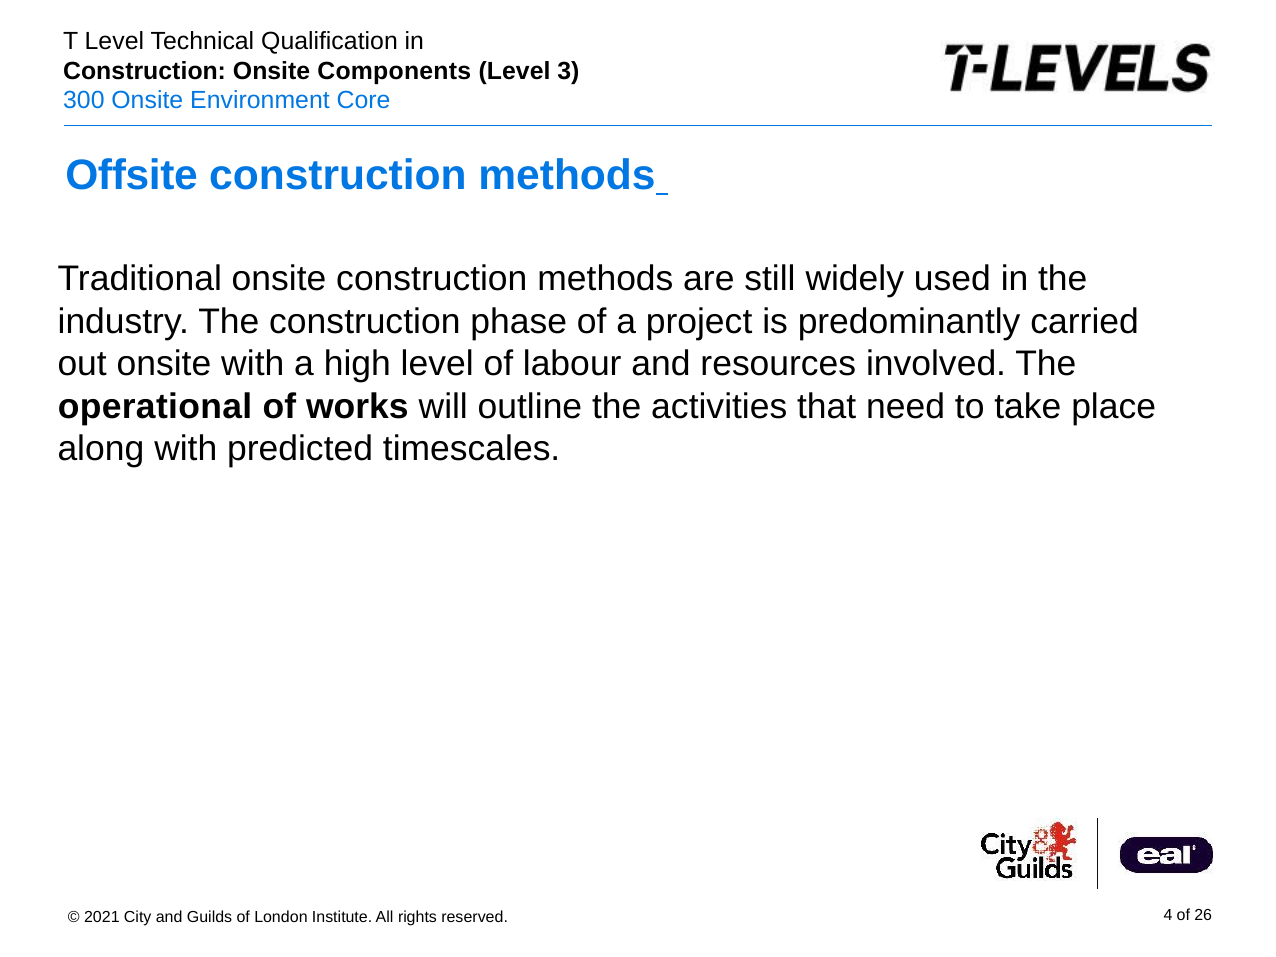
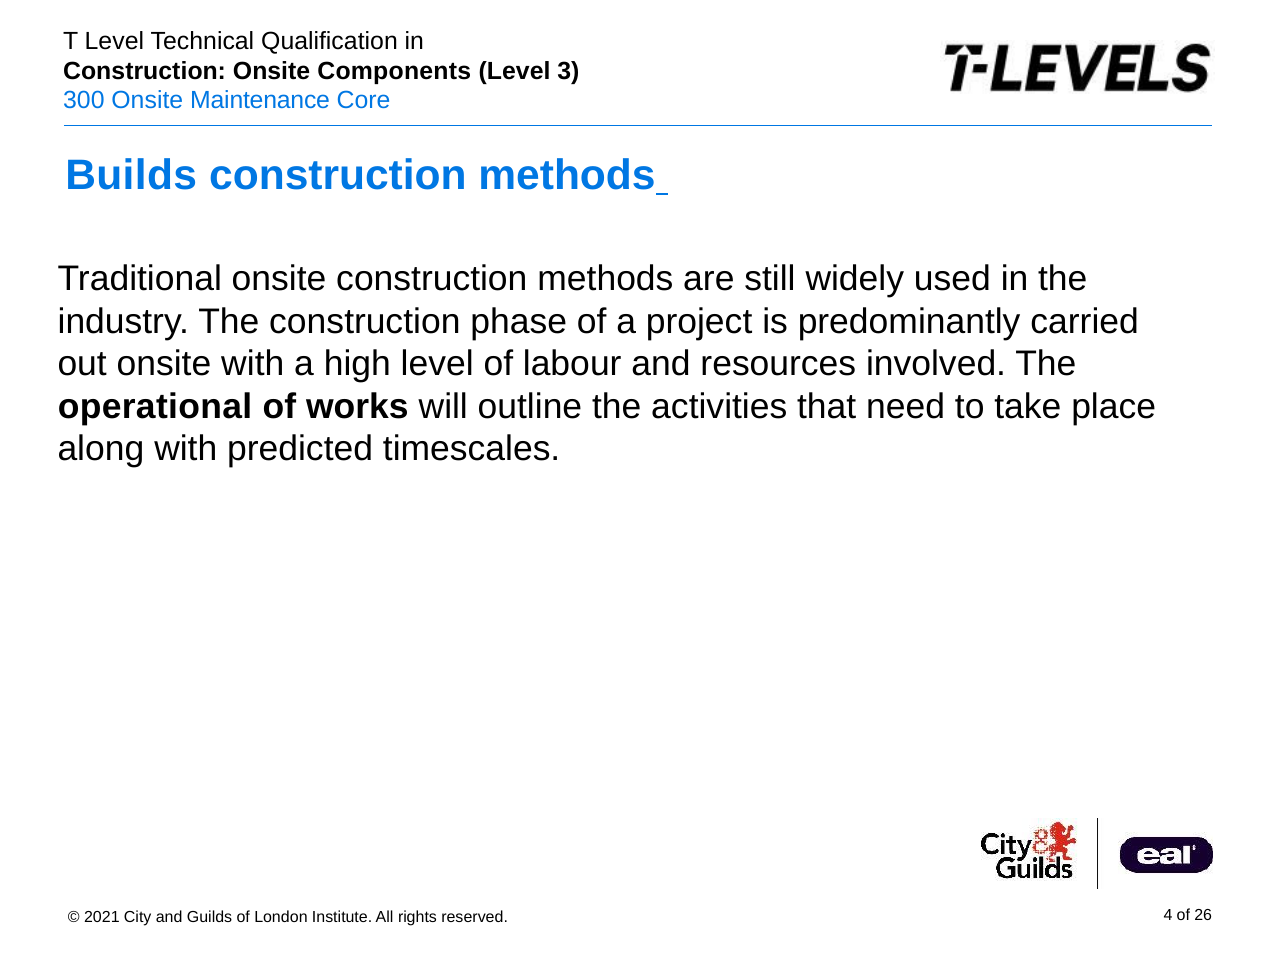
Environment: Environment -> Maintenance (260, 101)
Offsite: Offsite -> Builds (131, 175)
